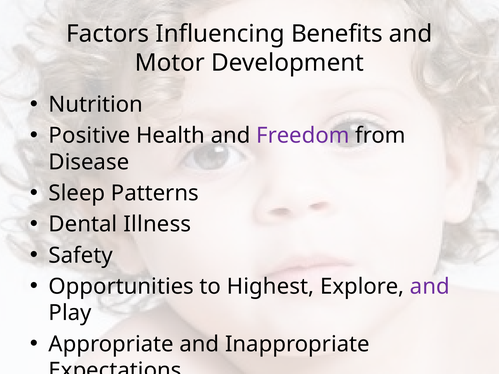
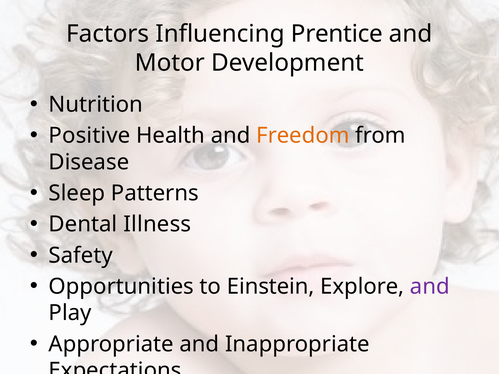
Benefits: Benefits -> Prentice (337, 34)
Freedom colour: purple -> orange (303, 136)
Highest: Highest -> Einstein (271, 287)
